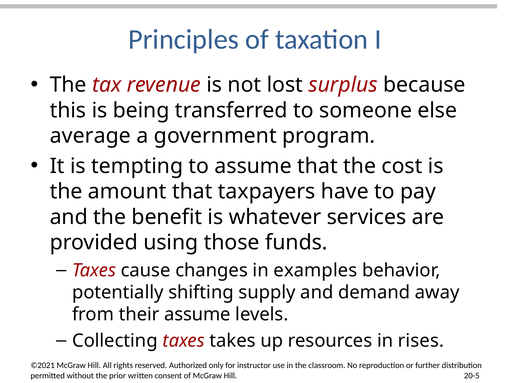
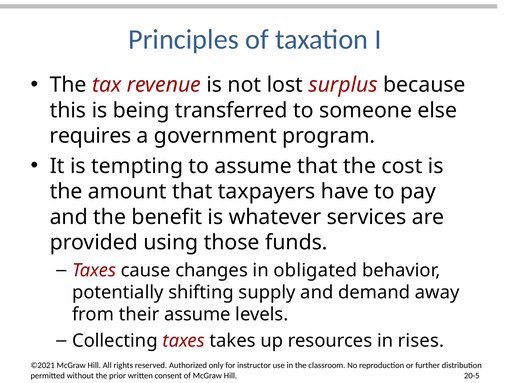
average: average -> requires (90, 136)
examples: examples -> obligated (315, 270)
